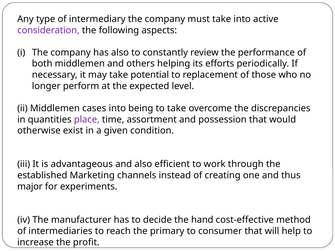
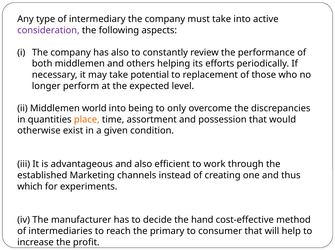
cases: cases -> world (94, 108)
to take: take -> only (177, 108)
place colour: purple -> orange (87, 120)
major: major -> which (30, 187)
